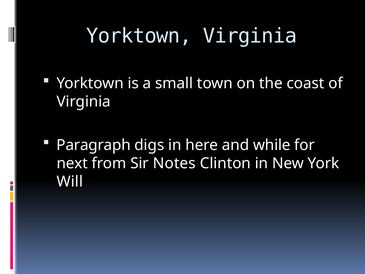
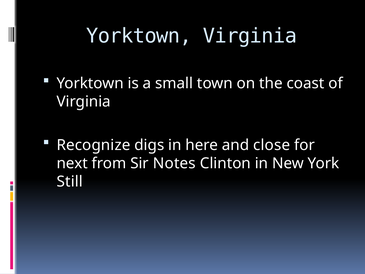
Paragraph: Paragraph -> Recognize (93, 145)
while: while -> close (272, 145)
Will: Will -> Still (70, 182)
